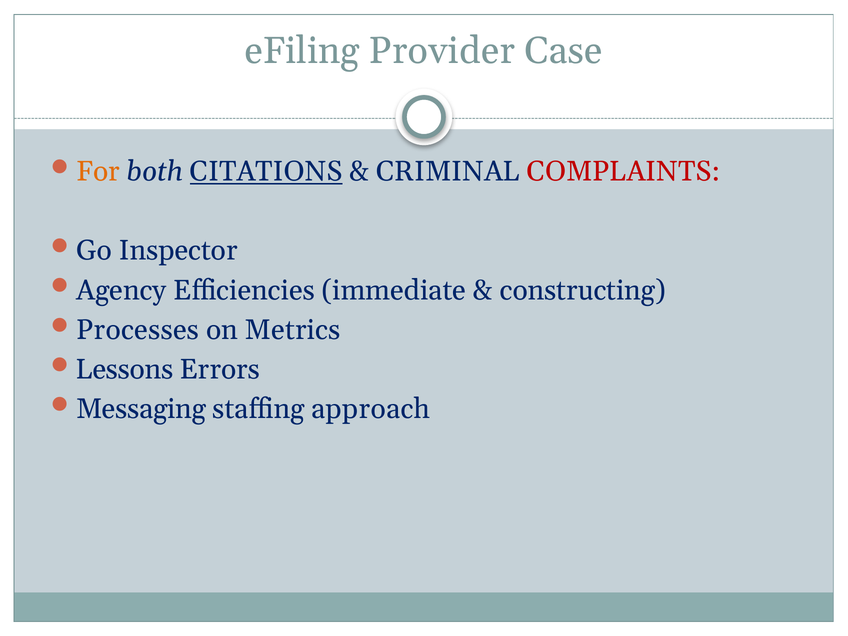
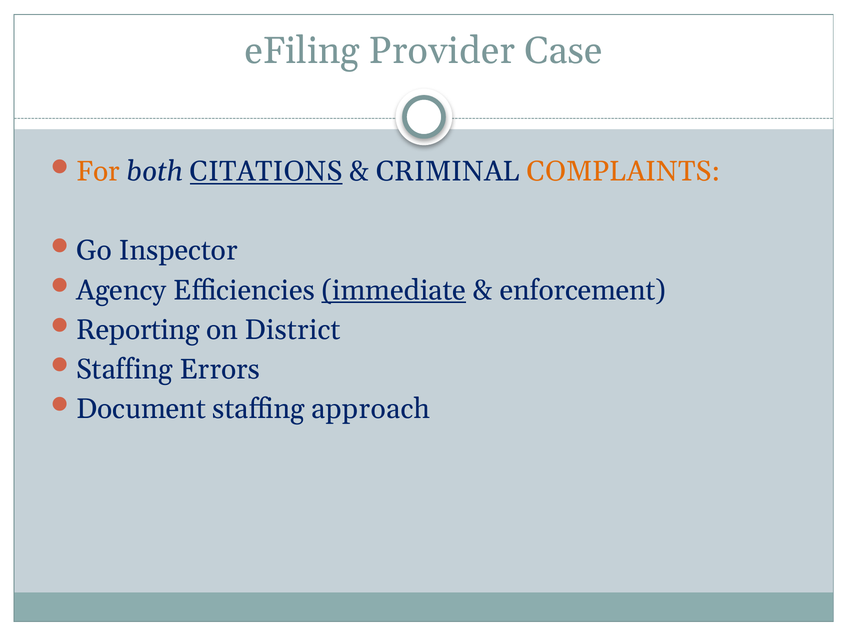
COMPLAINTS colour: red -> orange (624, 172)
immediate underline: none -> present (394, 290)
constructing: constructing -> enforcement (583, 290)
Processes: Processes -> Reporting (138, 330)
Metrics: Metrics -> District (293, 330)
Lessons: Lessons -> Staffing (124, 369)
Messaging: Messaging -> Document (141, 409)
